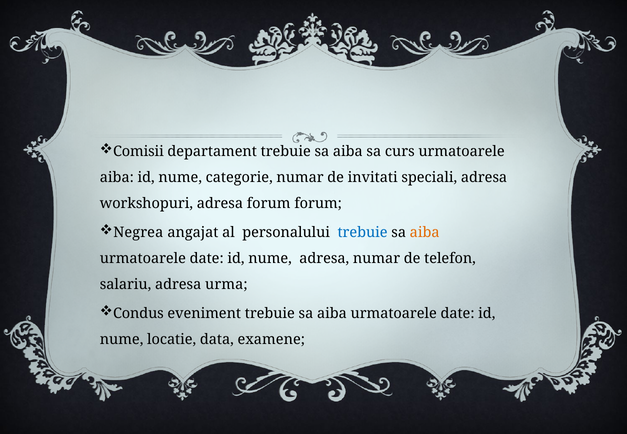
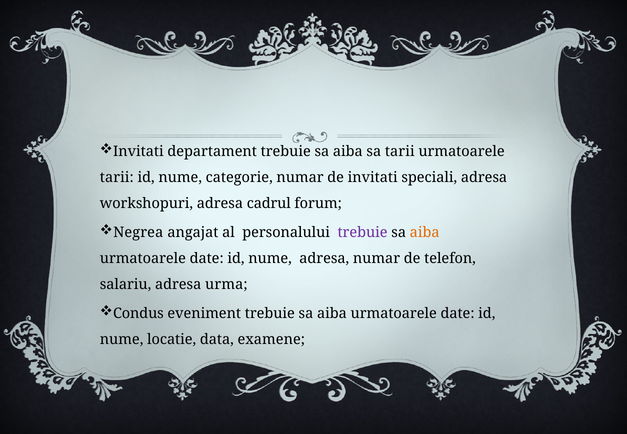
Comisii: Comisii -> Invitati (138, 151)
sa curs: curs -> tarii (400, 151)
aiba: aiba -> tarii (117, 178)
adresa forum: forum -> cadrul (269, 204)
trebuie colour: blue -> purple (363, 233)
